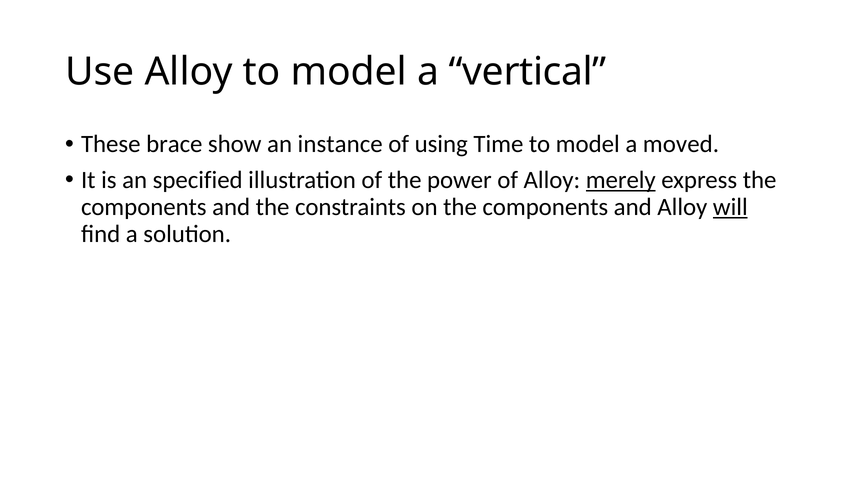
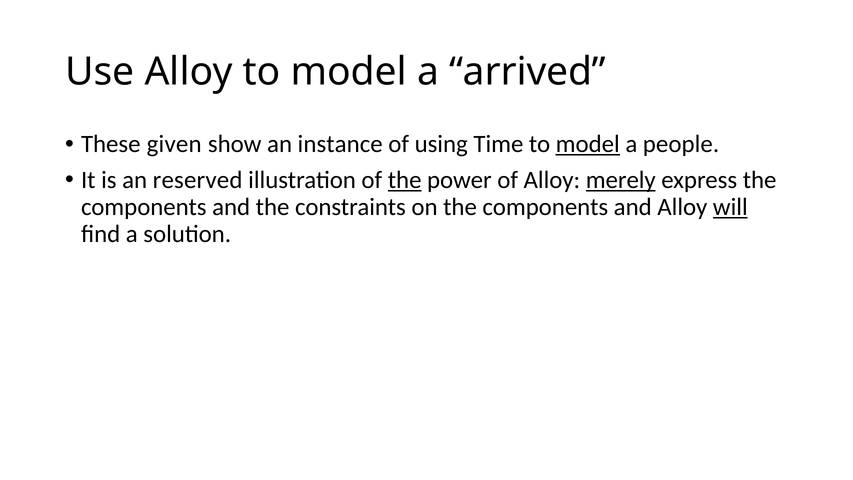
vertical: vertical -> arrived (528, 72)
brace: brace -> given (174, 144)
model underline: none -> present (588, 144)
moved: moved -> people (681, 144)
specified: specified -> reserved (198, 180)
the underline: none -> present (405, 180)
